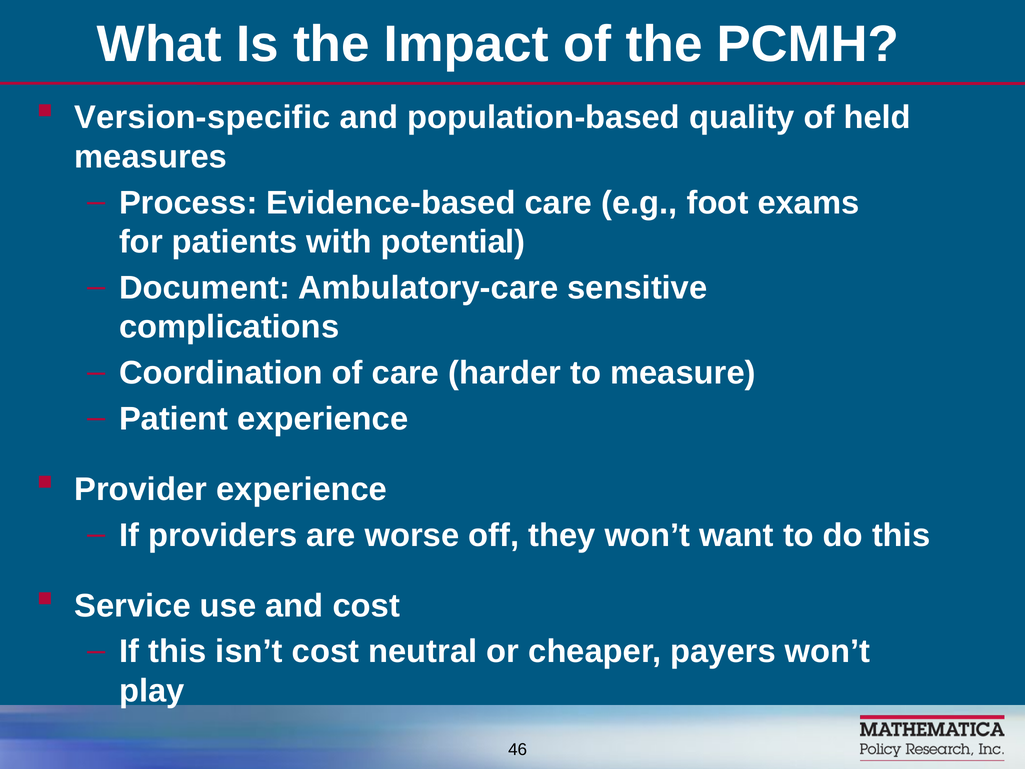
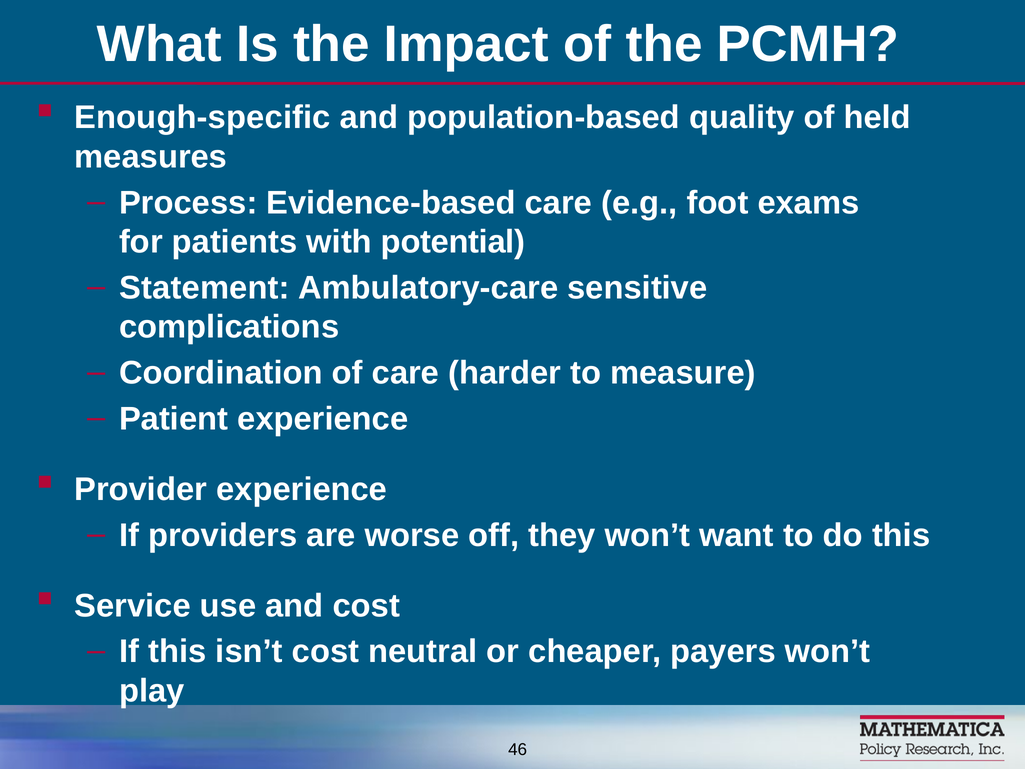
Version-specific: Version-specific -> Enough-specific (203, 118)
Document: Document -> Statement (205, 288)
